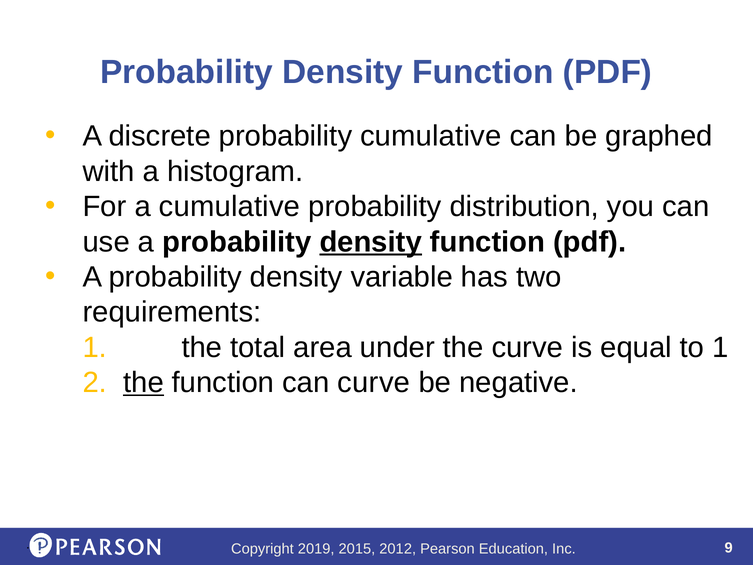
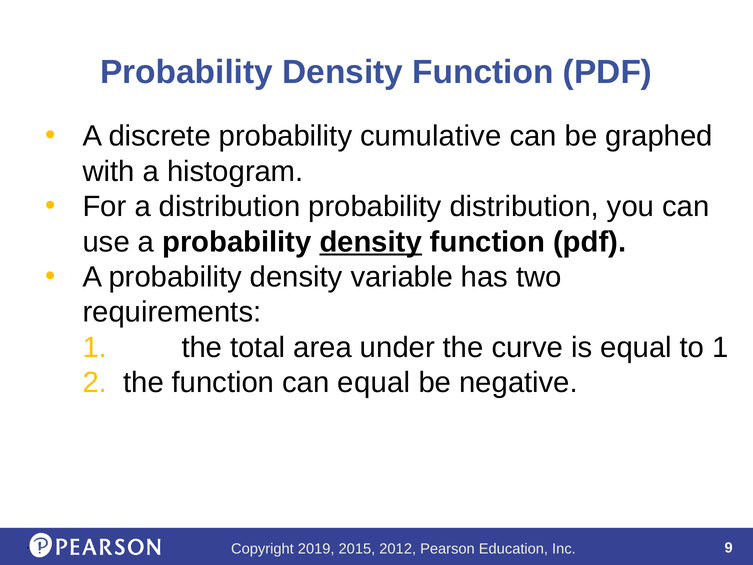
a cumulative: cumulative -> distribution (230, 207)
the underline: present -> none (143, 382)
can curve: curve -> equal (374, 382)
